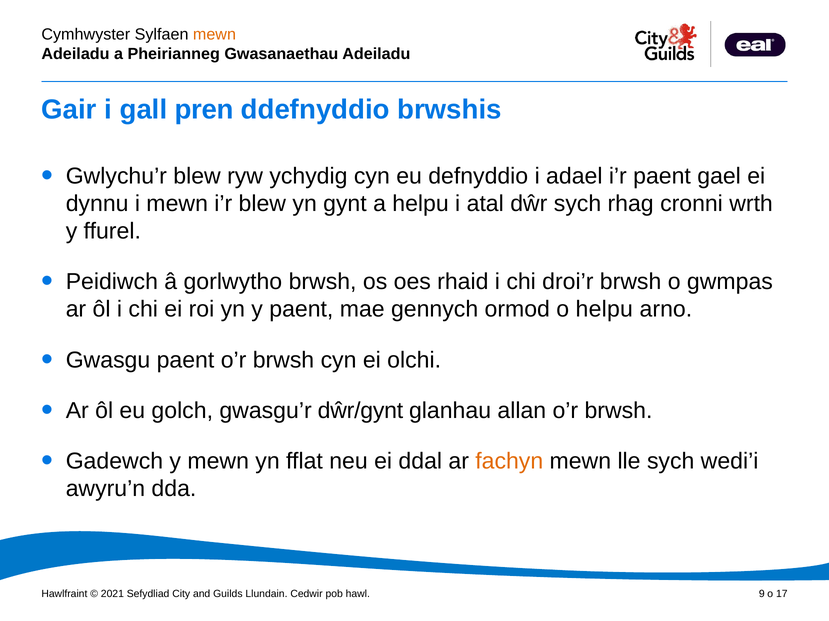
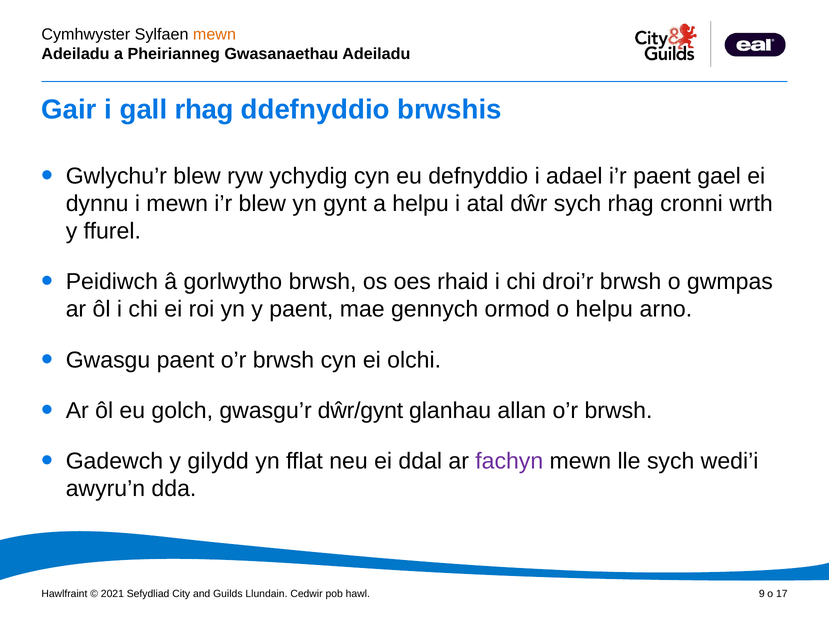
gall pren: pren -> rhag (204, 110)
y mewn: mewn -> gilydd (218, 462)
fachyn colour: orange -> purple (509, 462)
